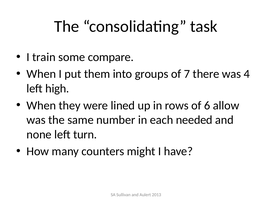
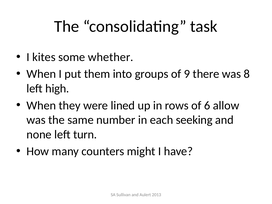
train: train -> kites (44, 57)
compare: compare -> whether (111, 57)
7: 7 -> 9 (187, 74)
4: 4 -> 8 (247, 74)
needed: needed -> seeking (194, 120)
